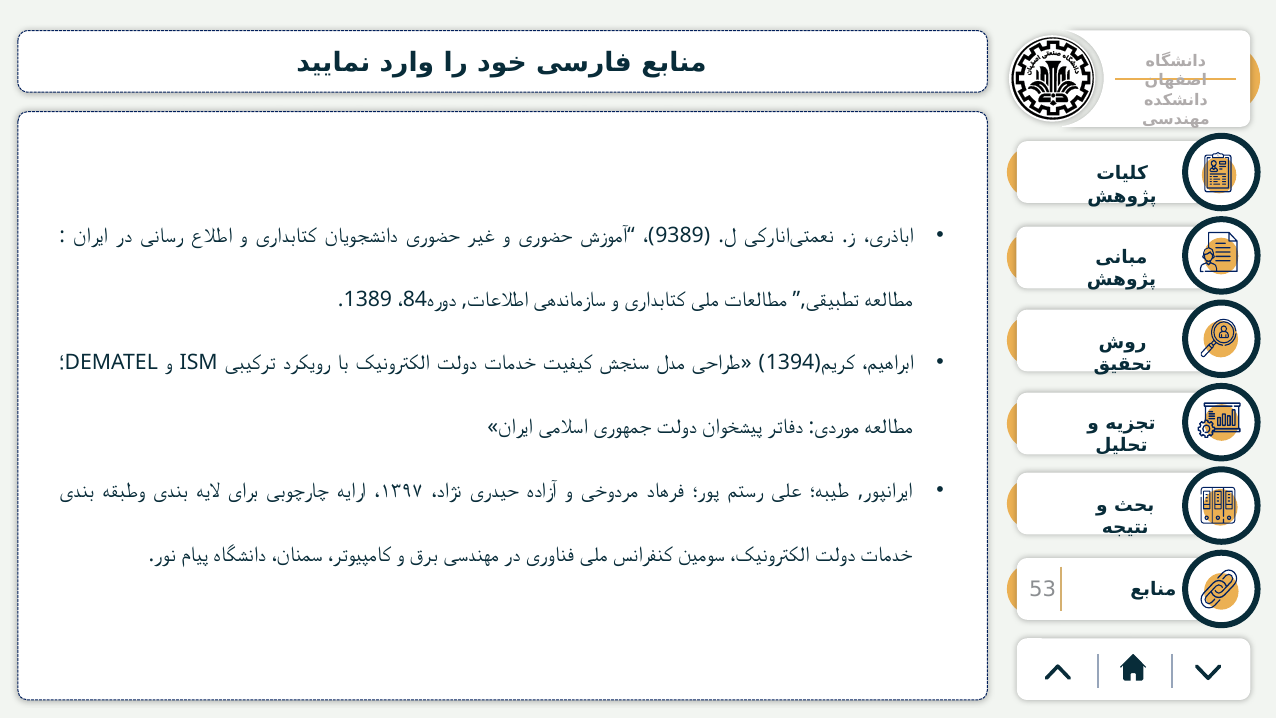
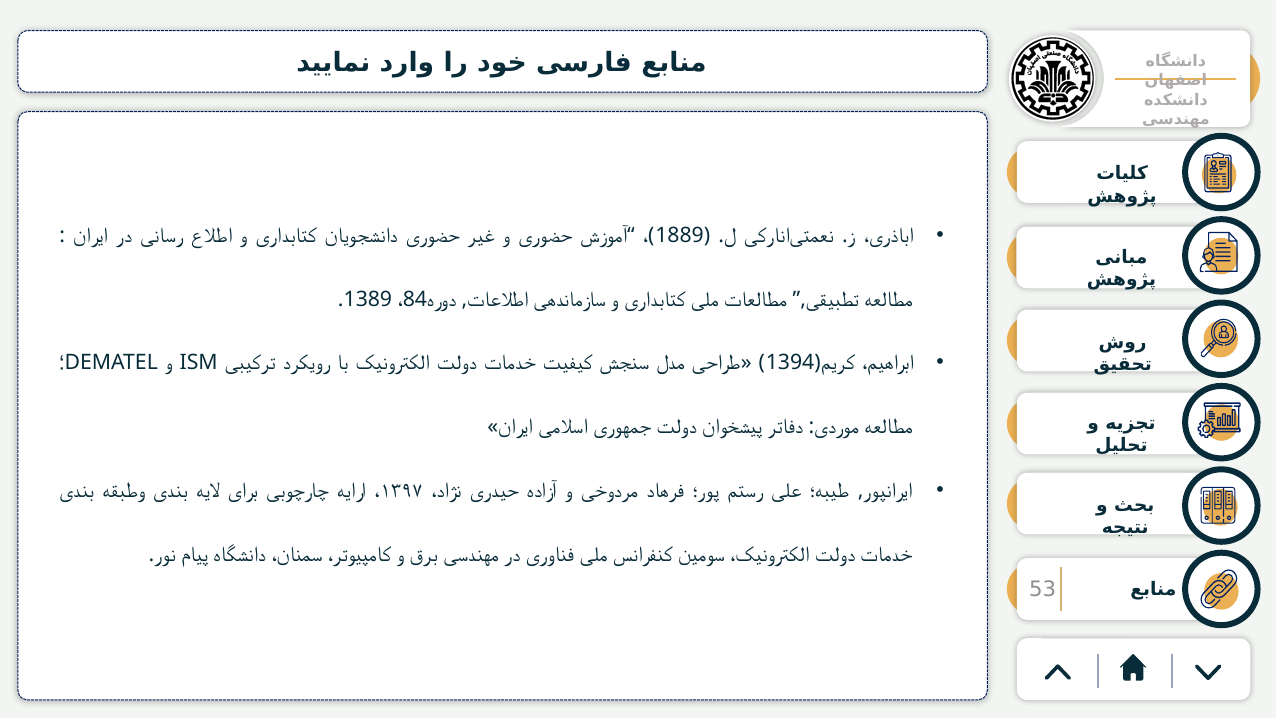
9389: 9389 -> 1889 (680, 235)
